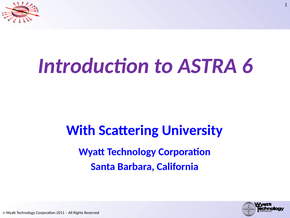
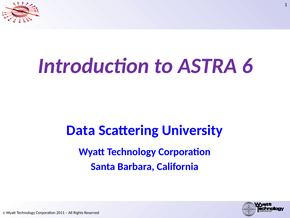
With: With -> Data (81, 130)
